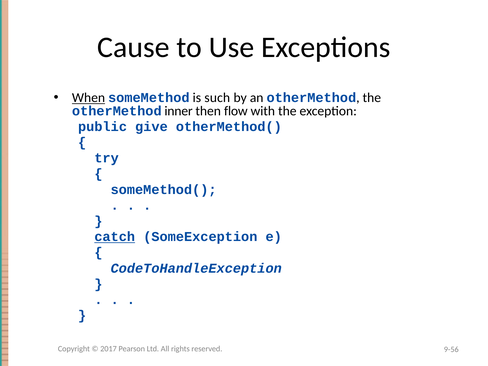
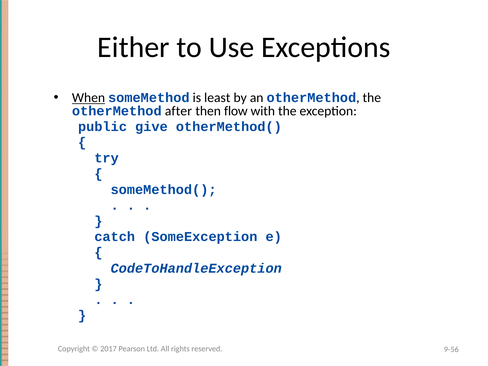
Cause: Cause -> Either (133, 47)
such: such -> least (217, 98)
inner: inner -> after (178, 111)
catch underline: present -> none (115, 237)
